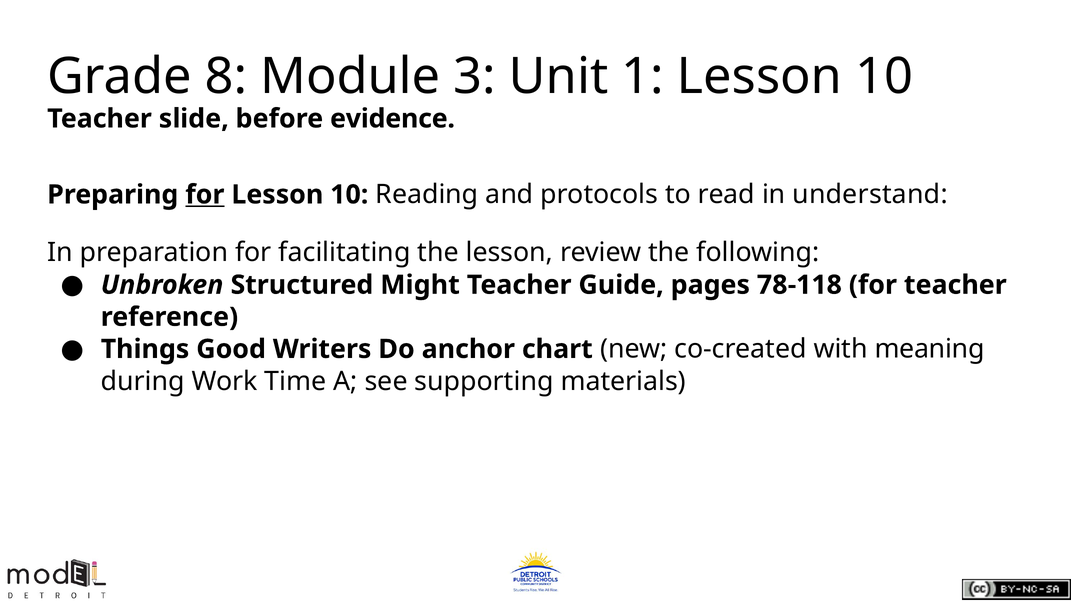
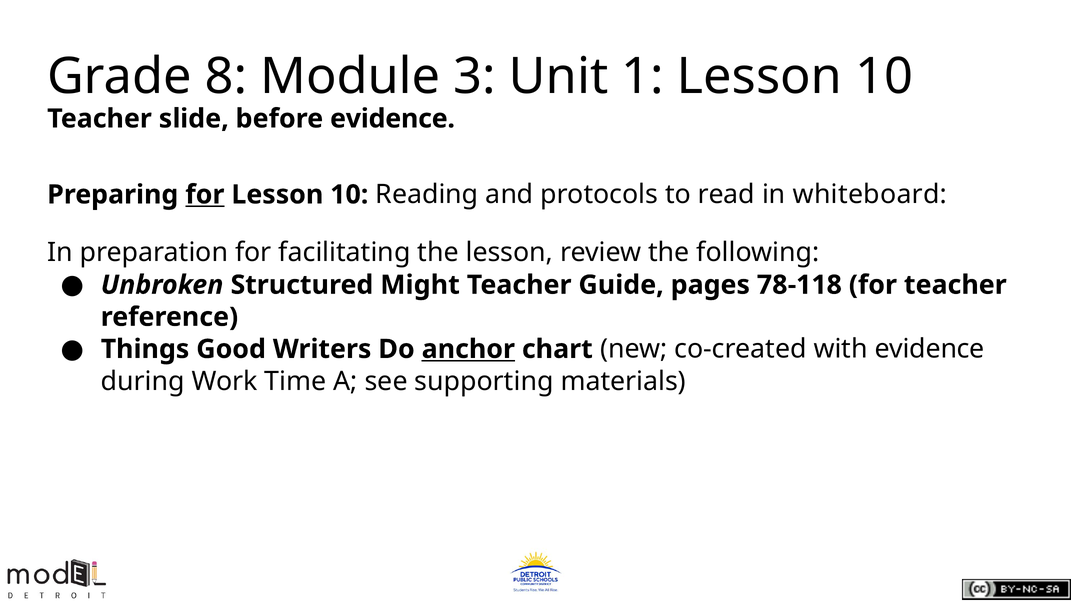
understand: understand -> whiteboard (870, 195)
anchor underline: none -> present (468, 349)
with meaning: meaning -> evidence (930, 349)
